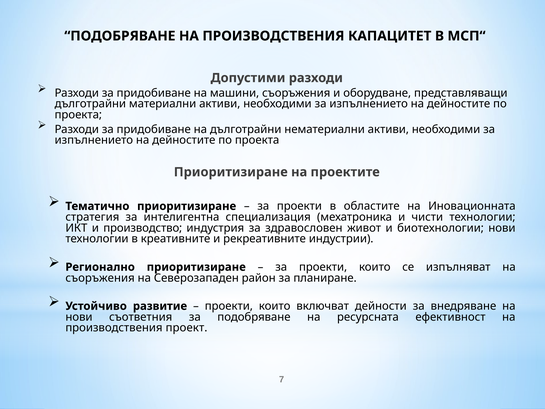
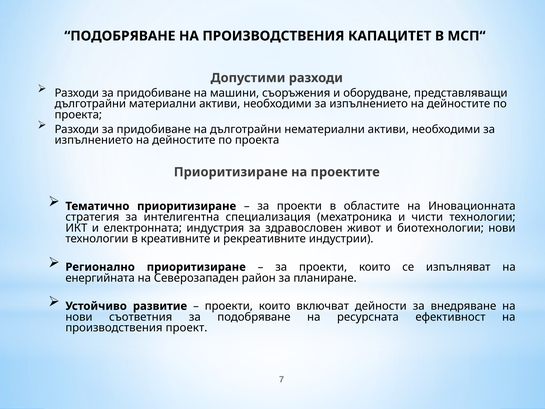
производство: производство -> електронната (143, 228)
съоръжения: съоръжения -> енергийната (100, 278)
